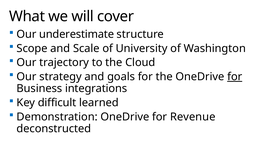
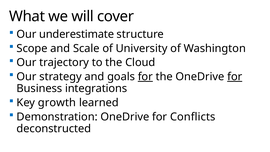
for underline: none -> present (145, 77)
difficult: difficult -> growth (57, 103)
Revenue: Revenue -> Conflicts (193, 117)
